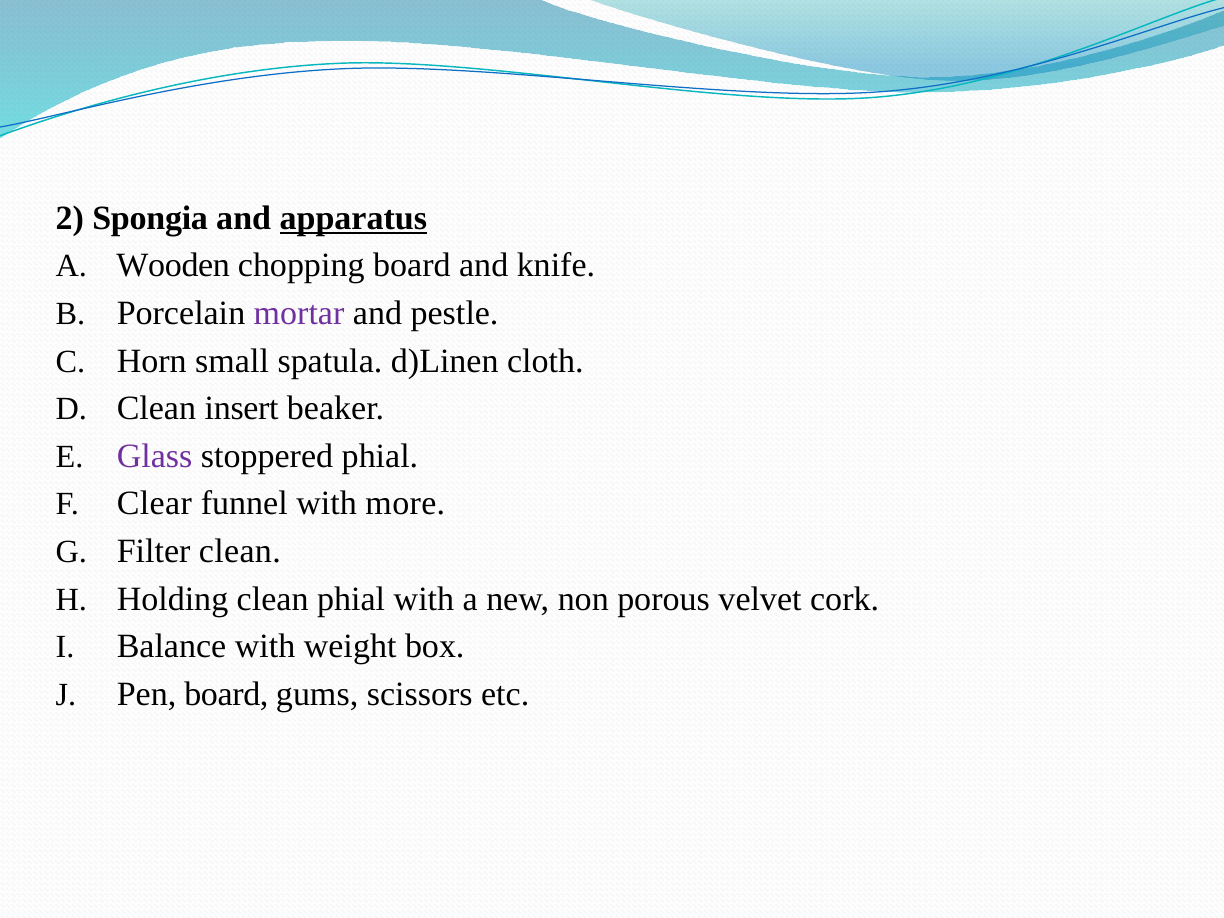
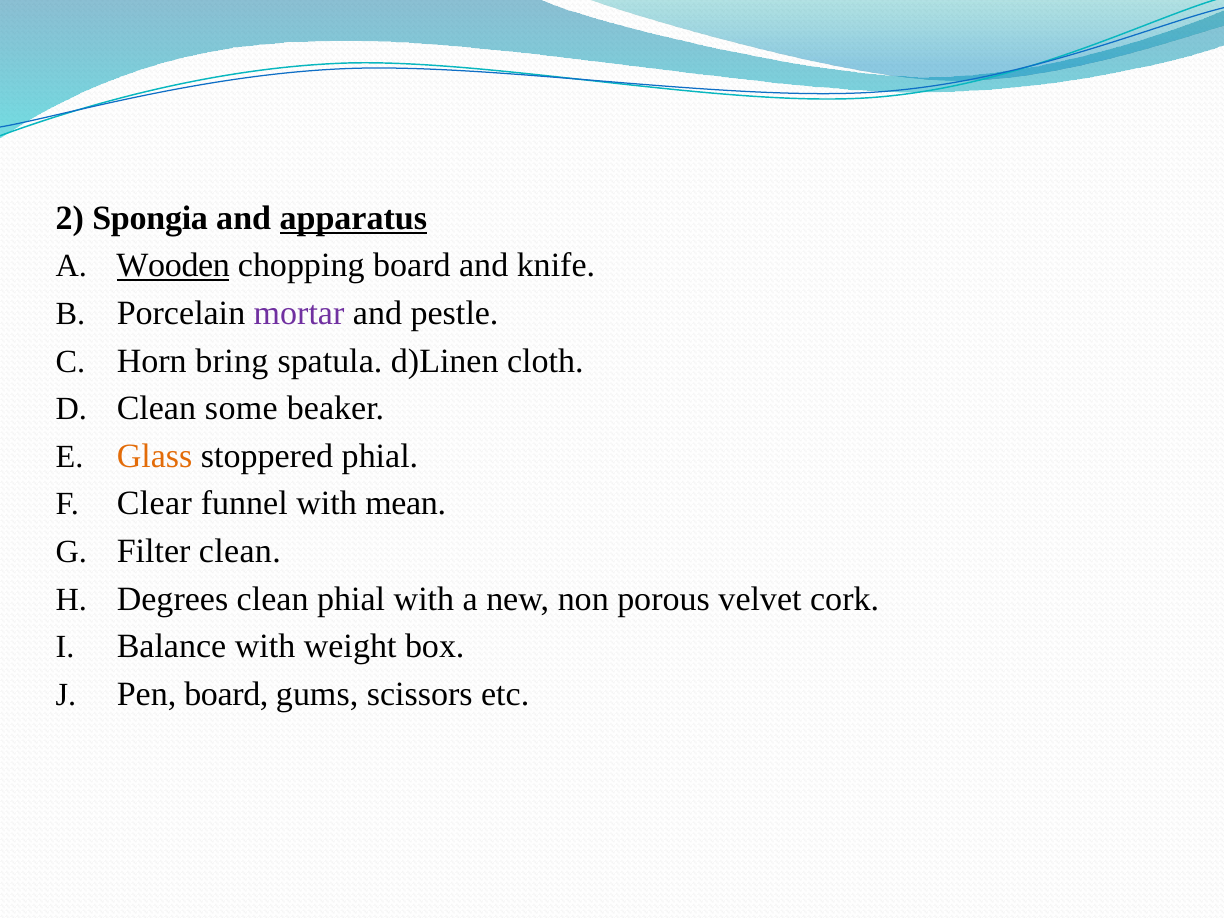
Wooden underline: none -> present (173, 266)
small: small -> bring (232, 361)
insert: insert -> some (241, 408)
Glass colour: purple -> orange (155, 456)
more: more -> mean (406, 504)
Holding: Holding -> Degrees (173, 599)
